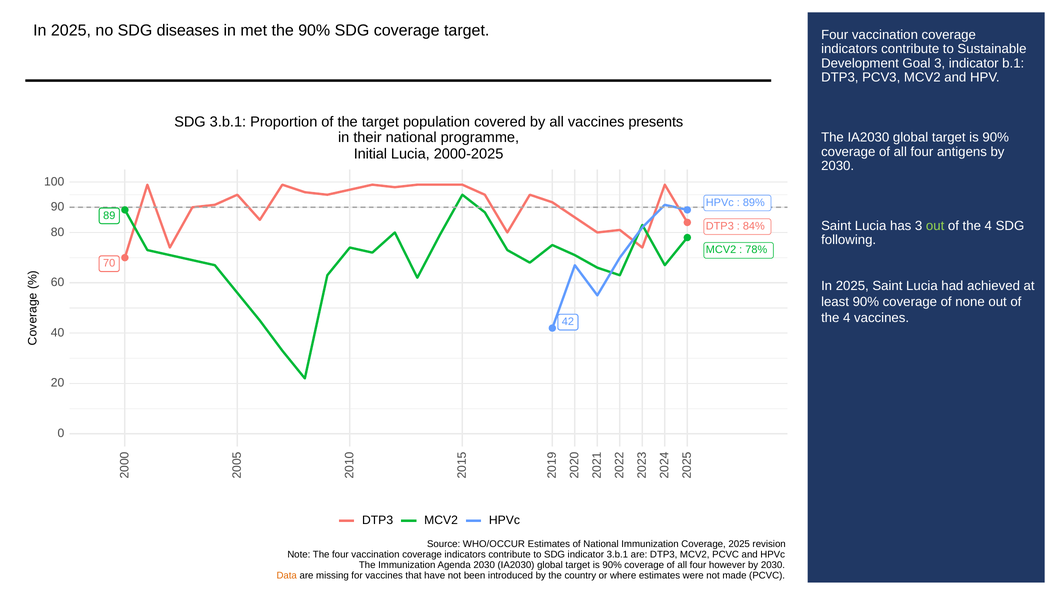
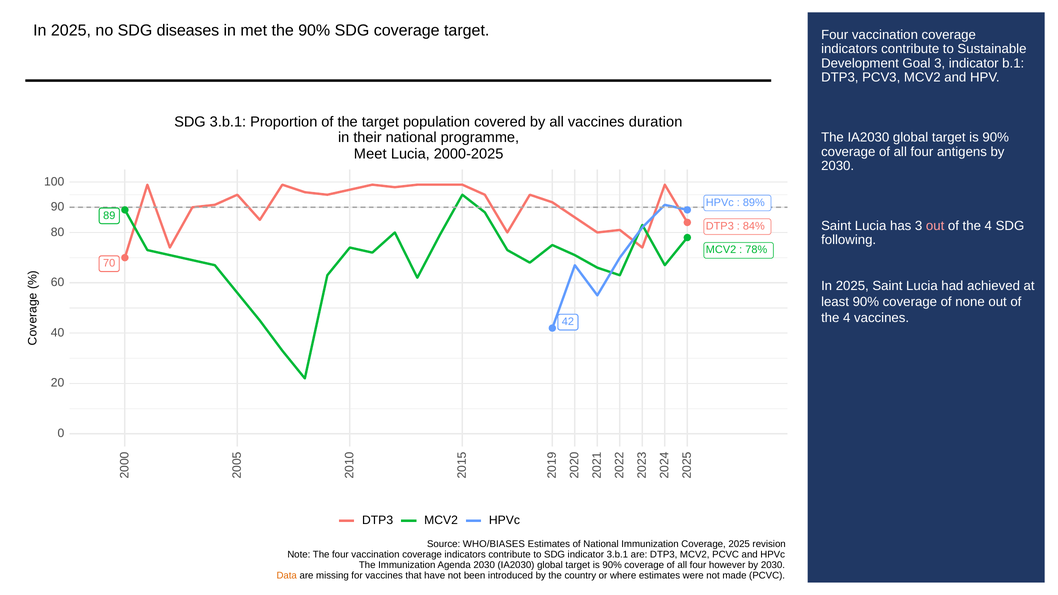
presents: presents -> duration (656, 122)
Initial: Initial -> Meet (370, 154)
out colour: light green -> pink (935, 226)
WHO/OCCUR: WHO/OCCUR -> WHO/BIASES (494, 544)
